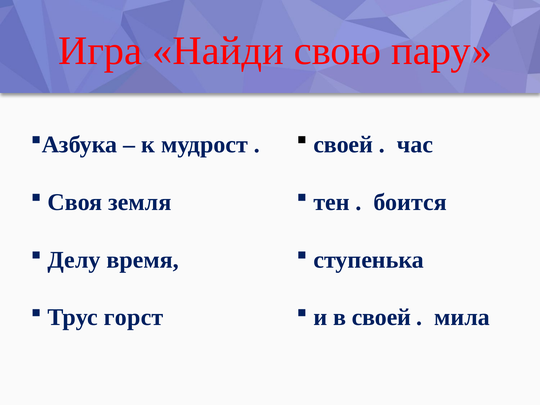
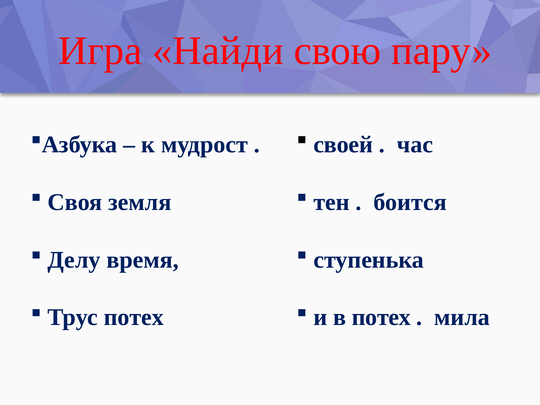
Трус горст: горст -> потех (134, 317)
в своей: своей -> потех (381, 317)
